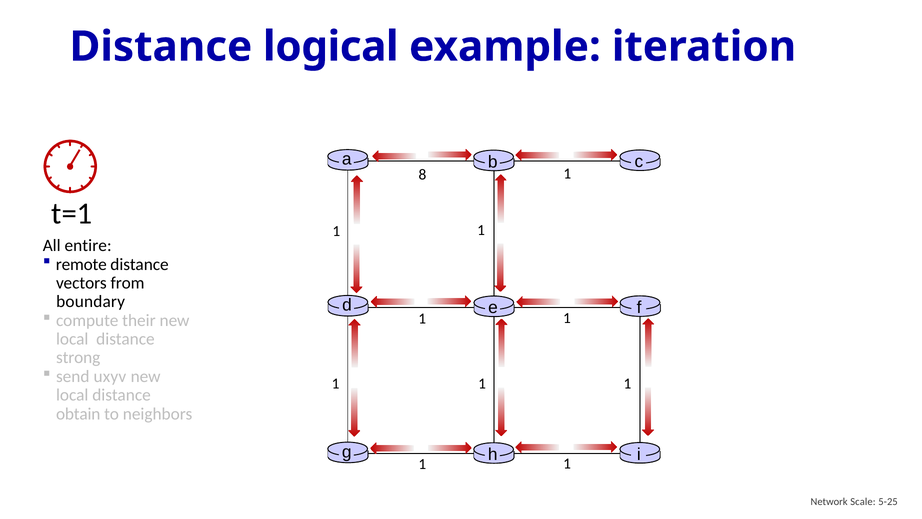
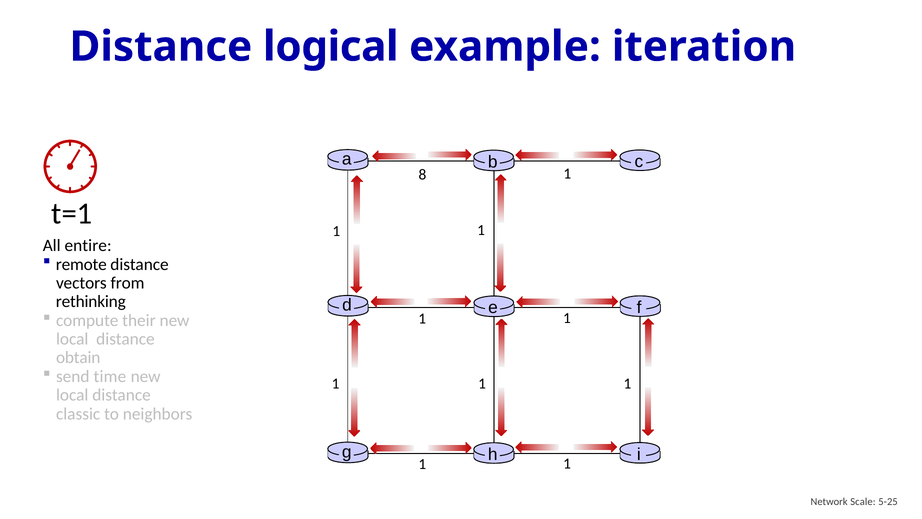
boundary: boundary -> rethinking (91, 301)
strong: strong -> obtain (78, 358)
uxyv: uxyv -> time (110, 376)
obtain: obtain -> classic (78, 414)
